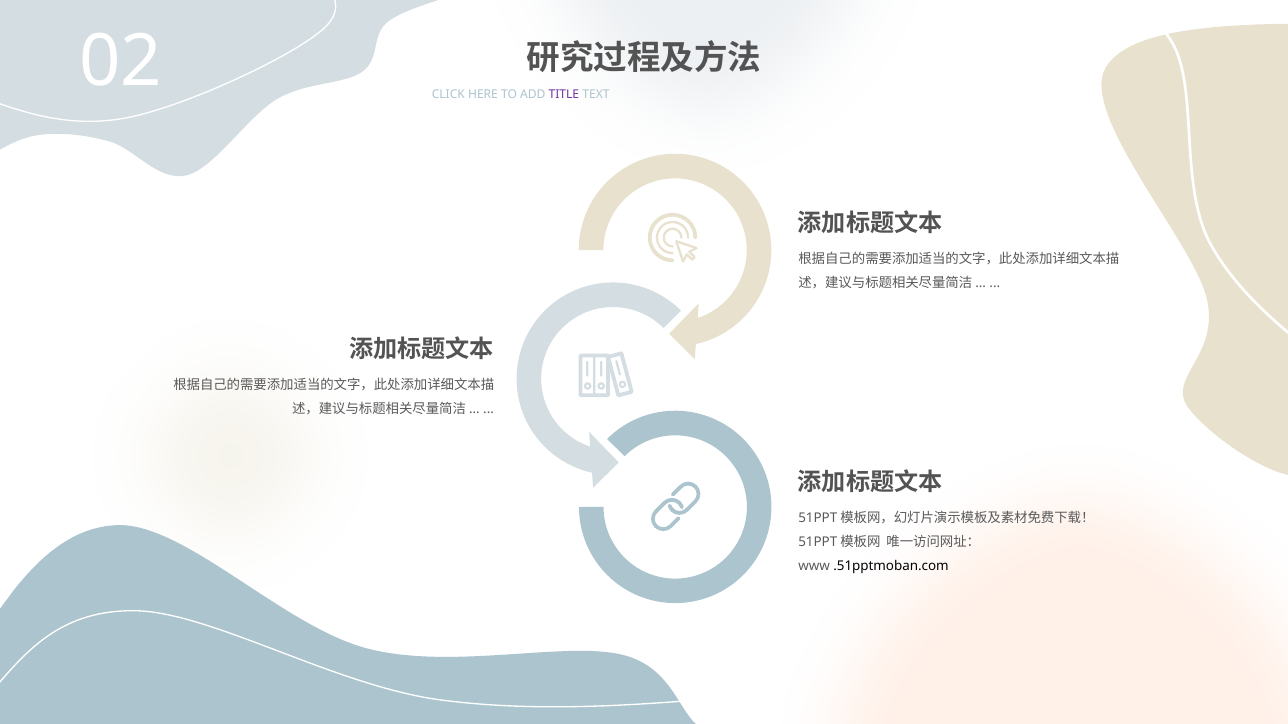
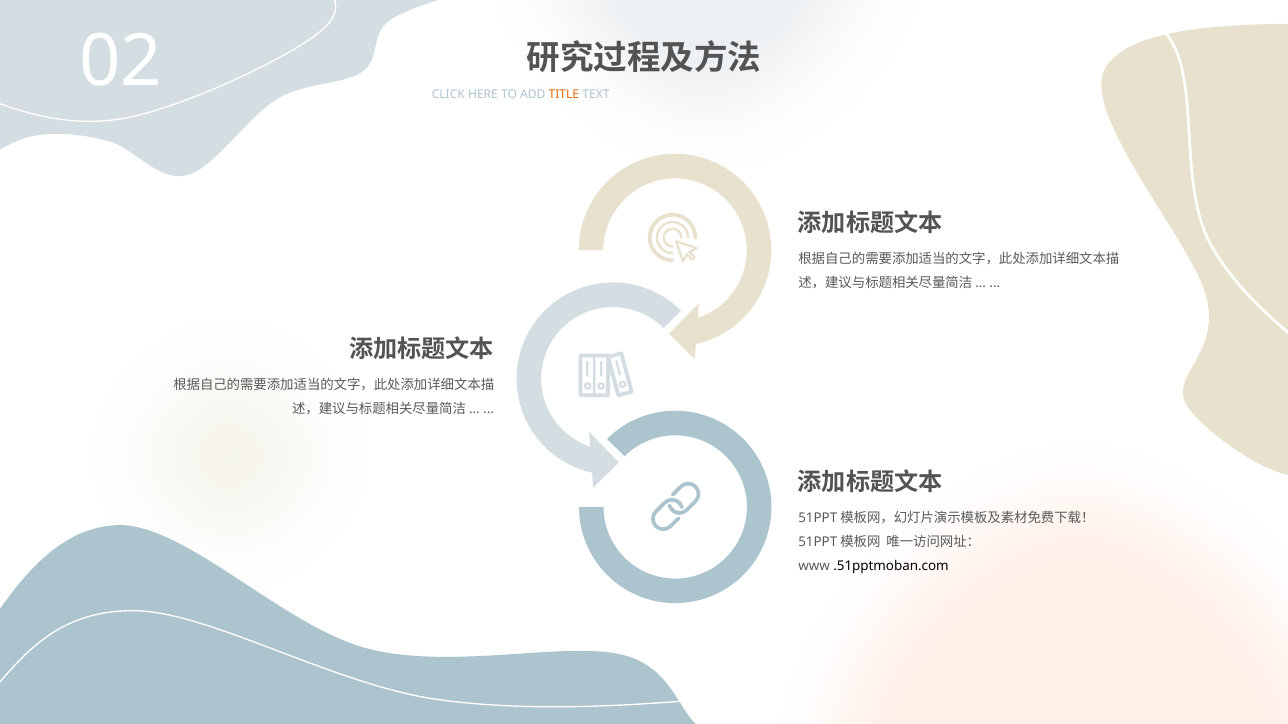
TITLE colour: purple -> orange (564, 95)
